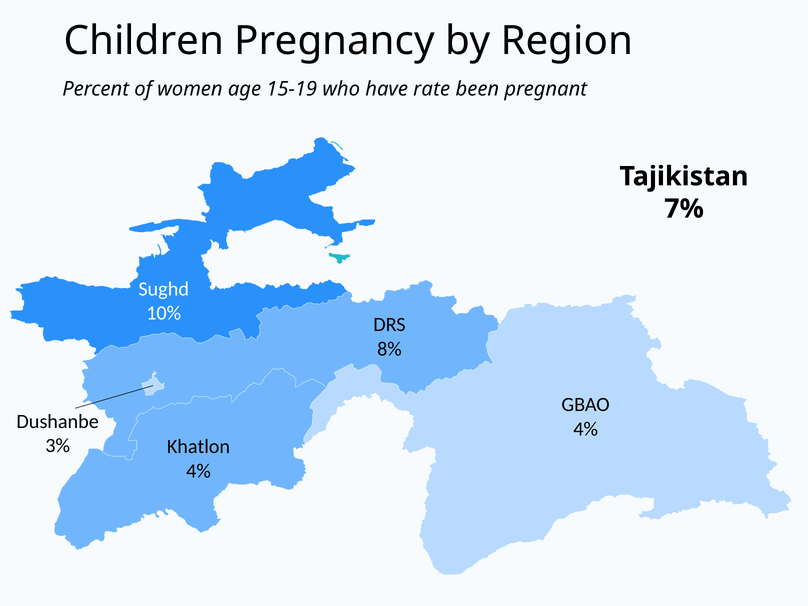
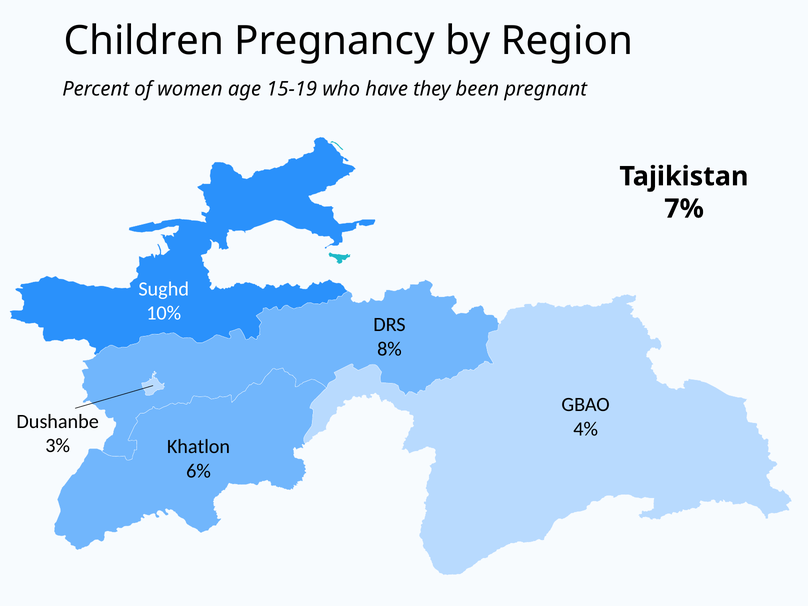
rate: rate -> they (432, 89)
4%: 4% -> 6% (199, 471)
